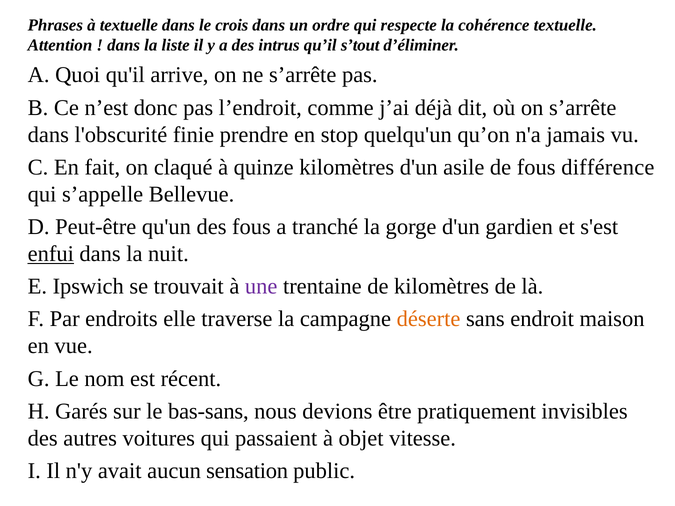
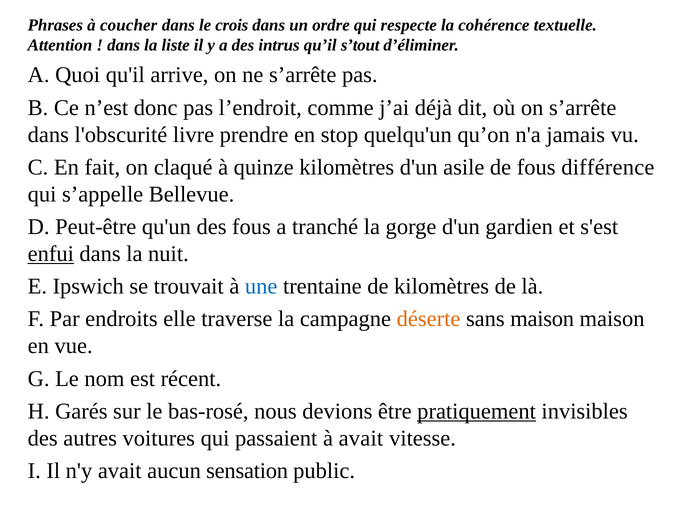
à textuelle: textuelle -> coucher (129, 25)
finie: finie -> livre (194, 135)
une colour: purple -> blue (261, 287)
sans endroit: endroit -> maison (542, 319)
bas-sans: bas-sans -> bas-rosé (208, 411)
pratiquement underline: none -> present (477, 411)
à objet: objet -> avait (361, 438)
